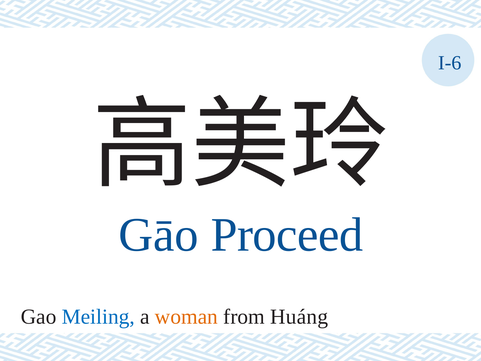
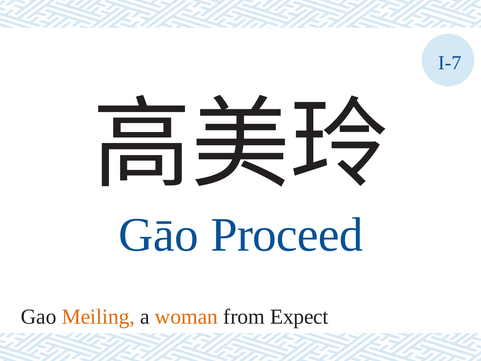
I-6: I-6 -> I-7 (450, 63)
Meiling colour: blue -> orange (98, 317)
Huáng: Huáng -> Expect (299, 317)
